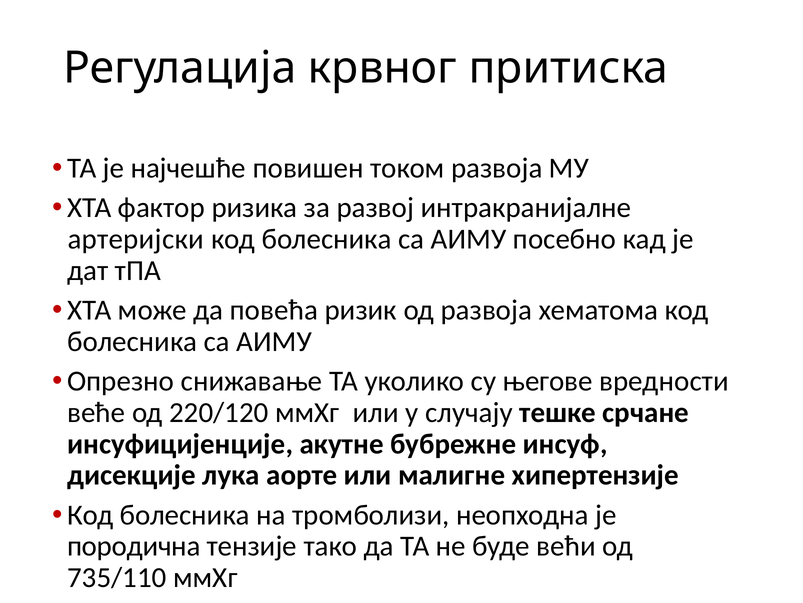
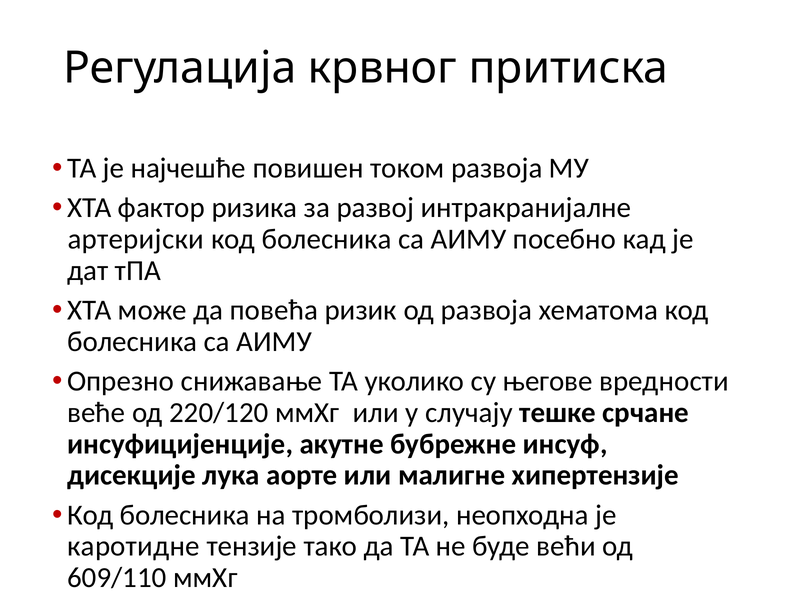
породична: породична -> каротидне (134, 546)
735/110: 735/110 -> 609/110 (117, 577)
